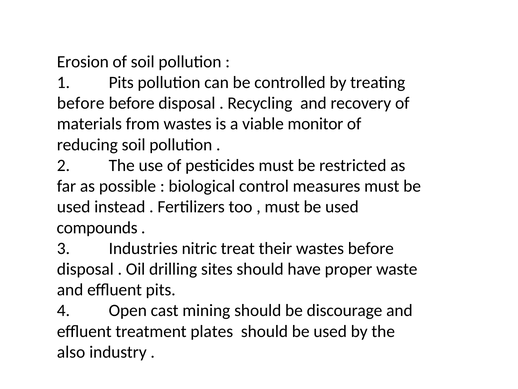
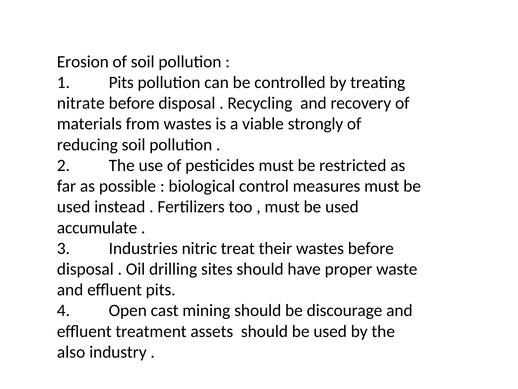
before: before -> nitrate (81, 103)
monitor: monitor -> strongly (315, 124)
compounds: compounds -> accumulate (97, 227)
plates: plates -> assets (212, 331)
